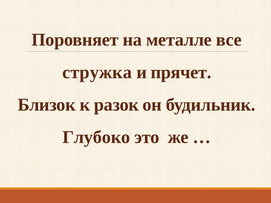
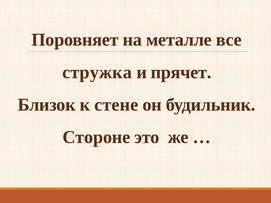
разок: разок -> стене (116, 105)
Глубоко: Глубоко -> Стороне (96, 137)
